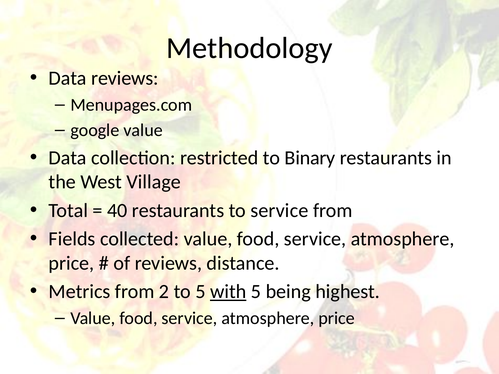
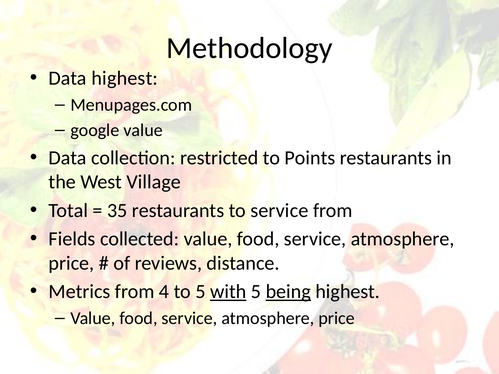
Data reviews: reviews -> highest (125, 78)
Binary: Binary -> Points (310, 158)
40: 40 -> 35 (117, 211)
2: 2 -> 4 (164, 292)
being underline: none -> present (288, 292)
